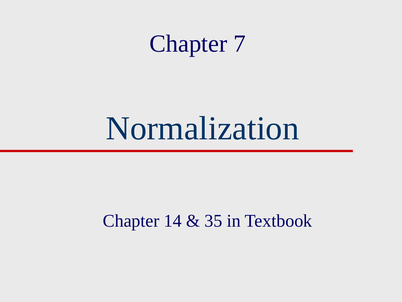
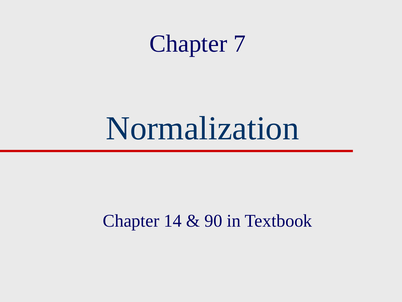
35: 35 -> 90 (214, 221)
